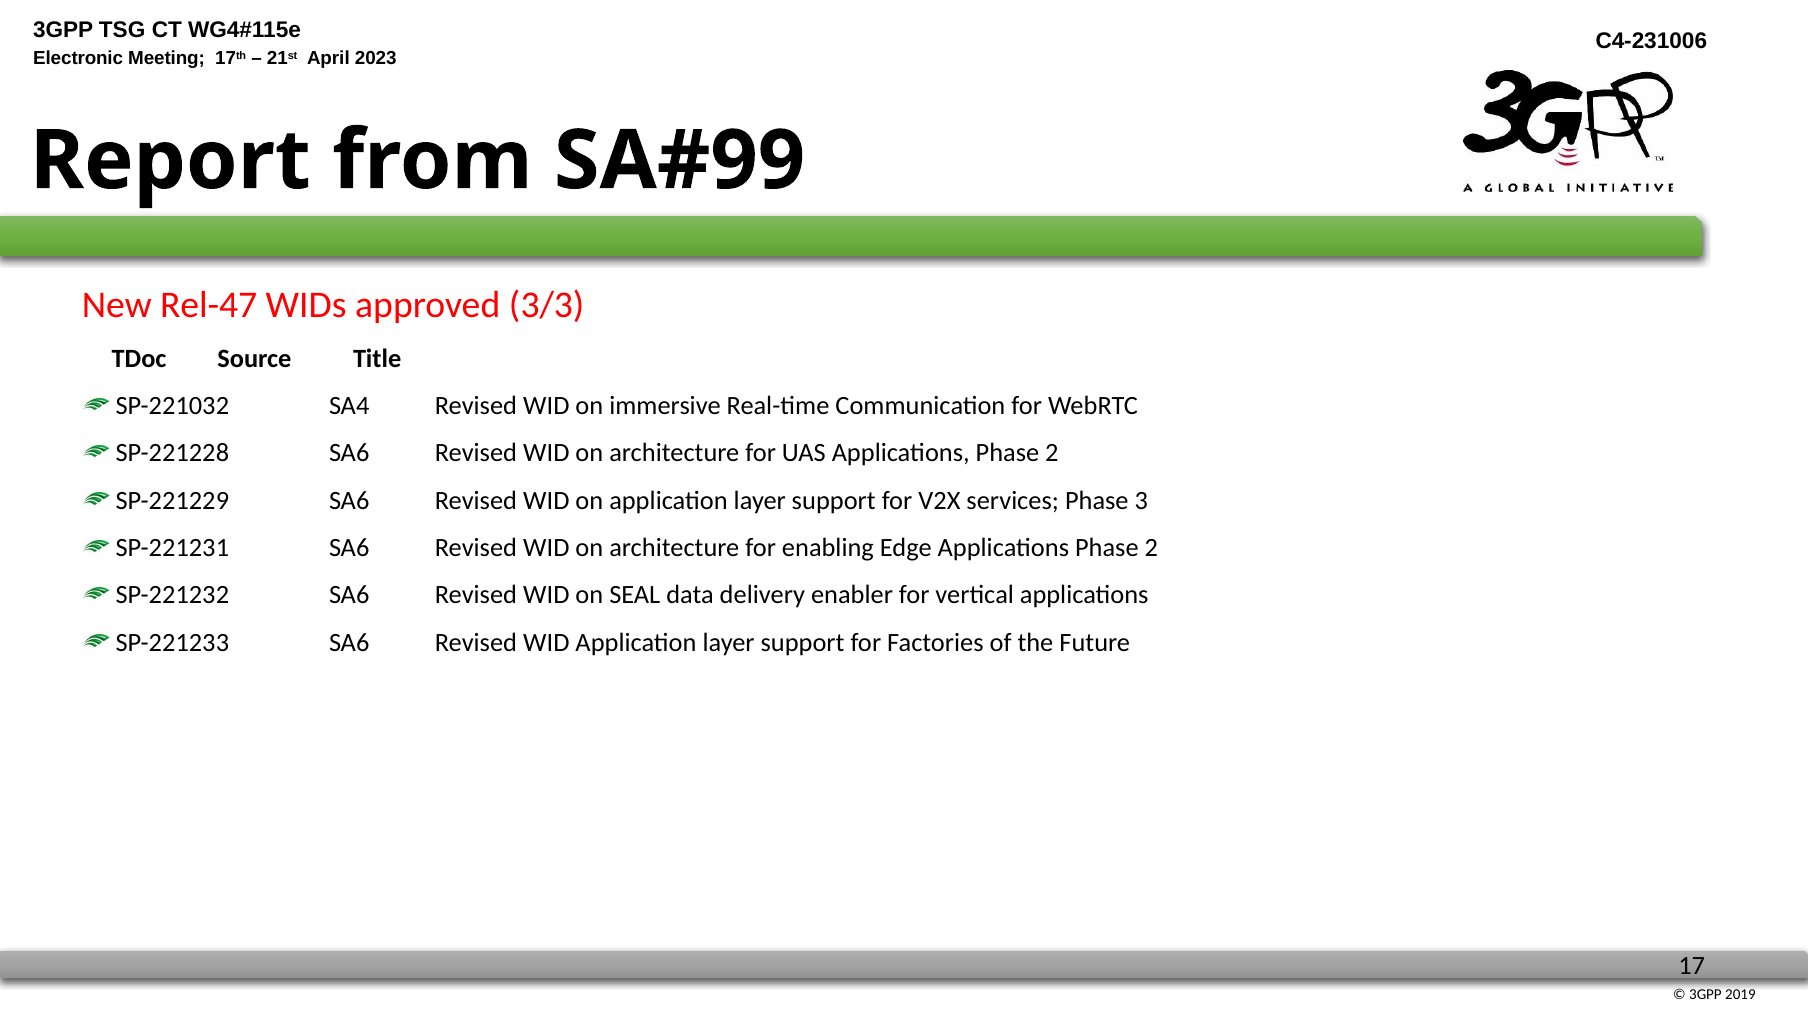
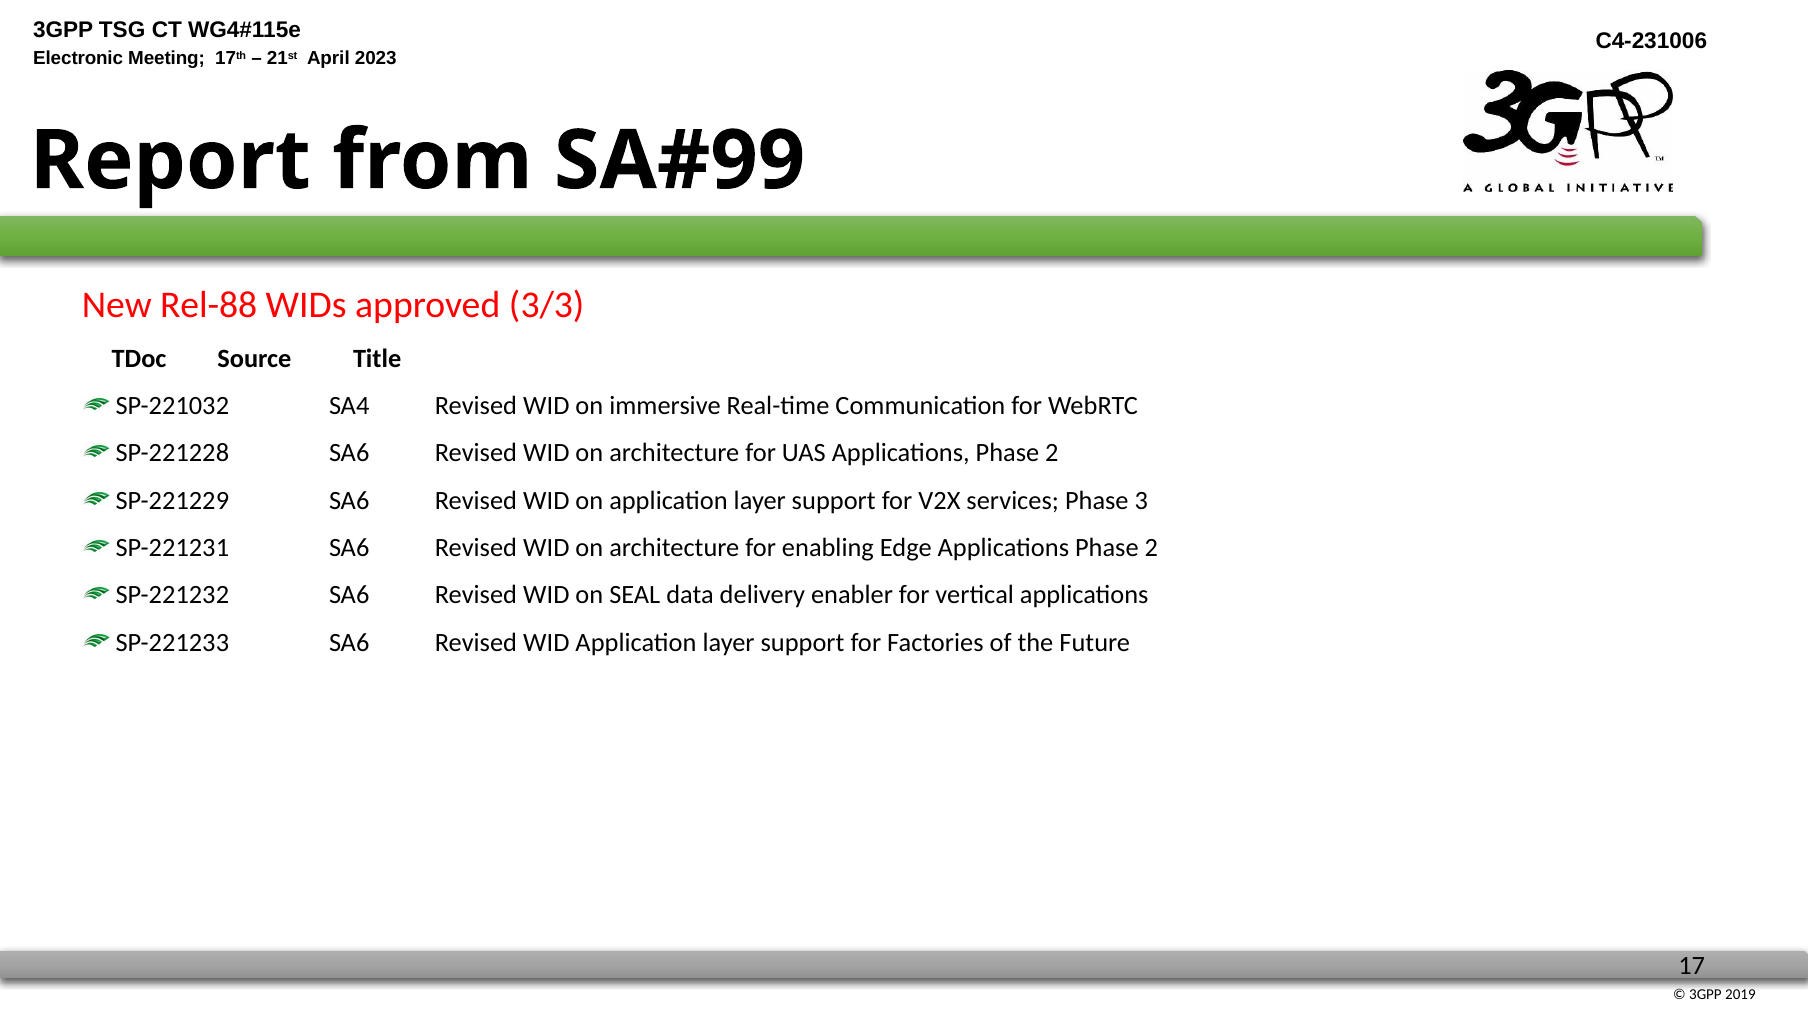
Rel-47: Rel-47 -> Rel-88 (209, 305)
